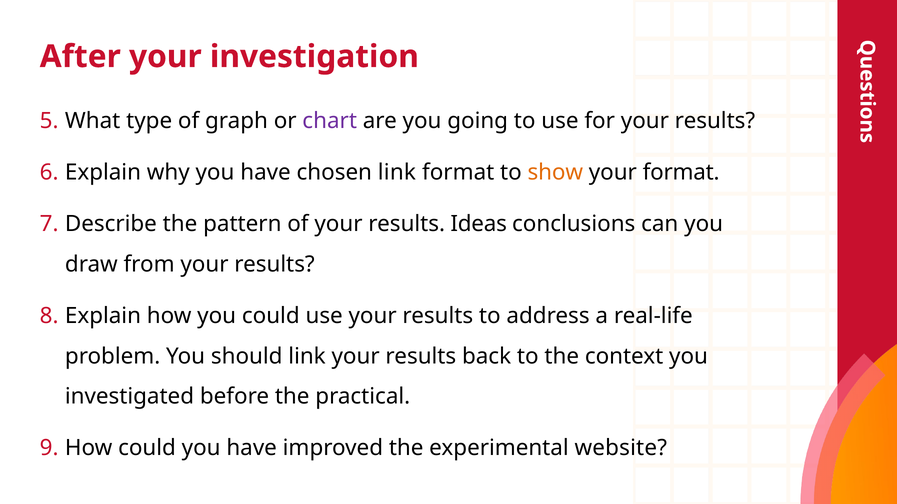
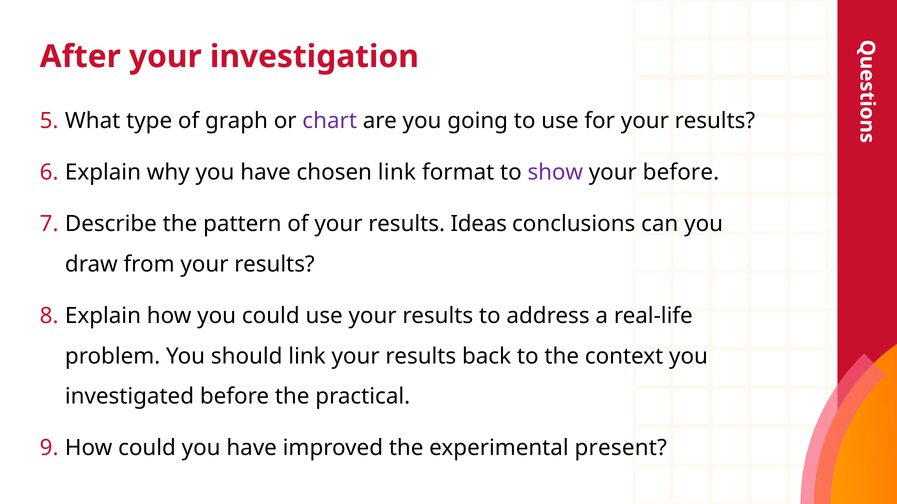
show colour: orange -> purple (555, 173)
your format: format -> before (681, 173)
website: website -> present (621, 449)
